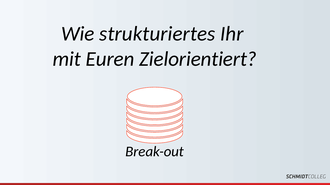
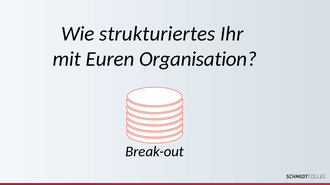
Zielorientiert: Zielorientiert -> Organisation (198, 59)
